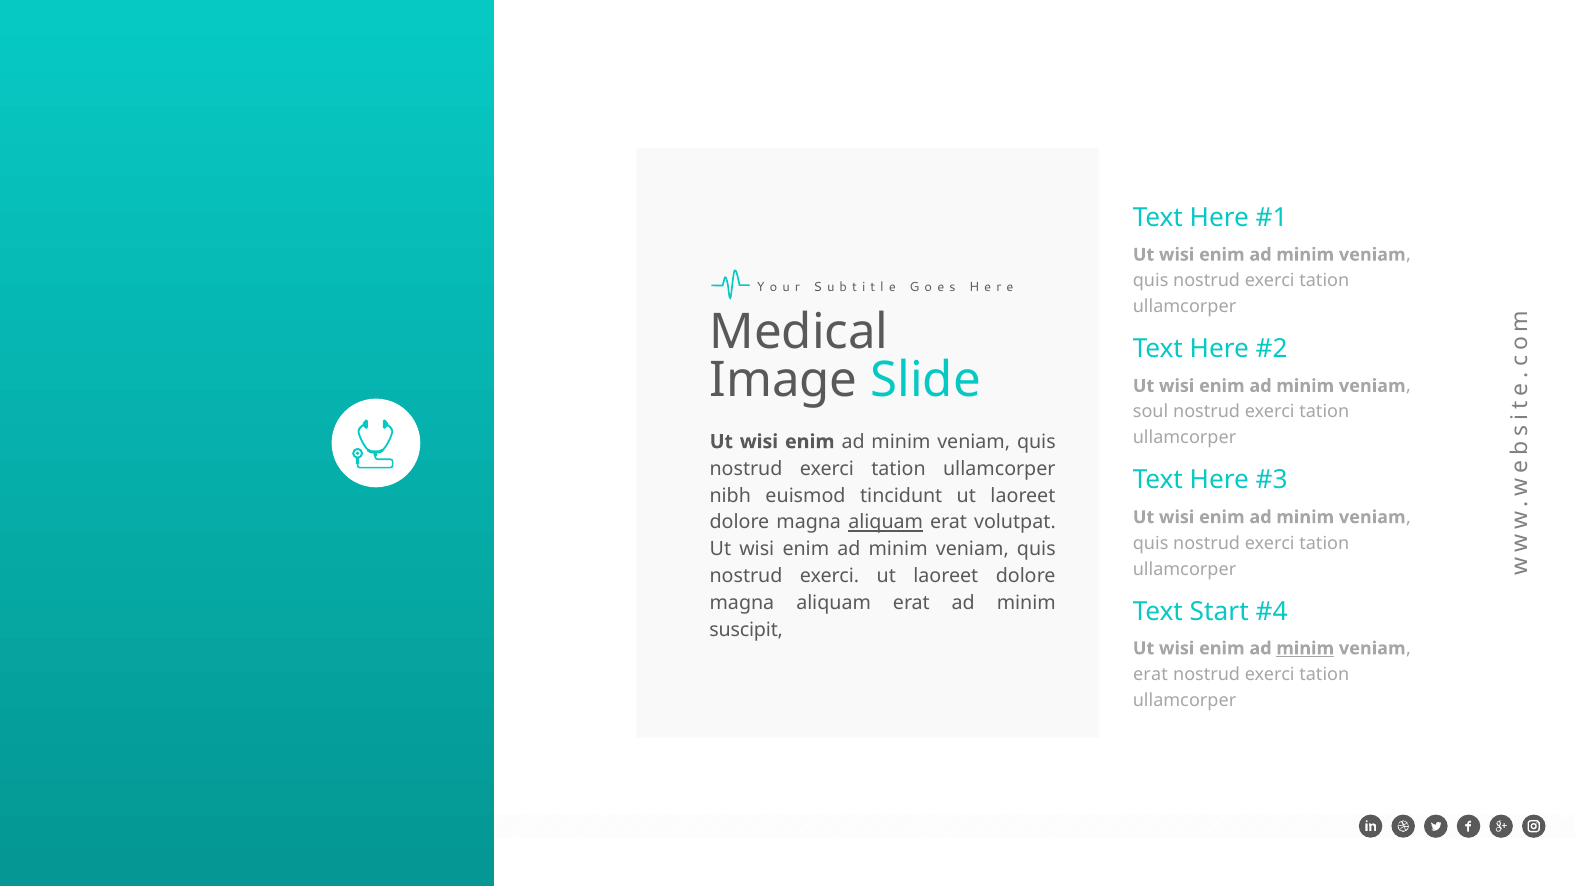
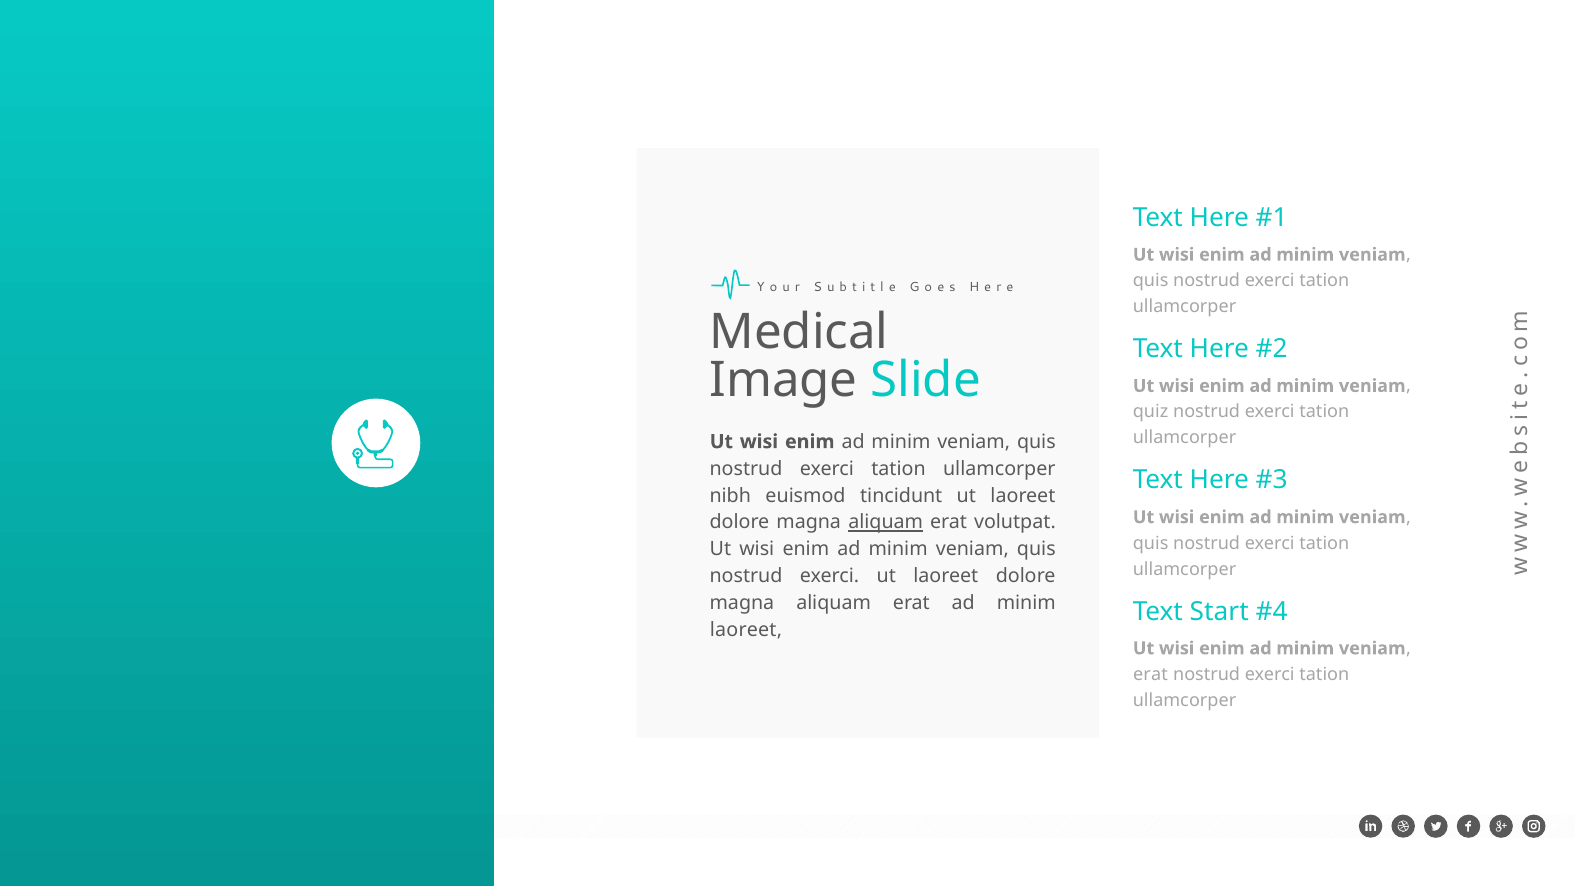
soul: soul -> quiz (1151, 412)
suscipit: suscipit -> laoreet (746, 630)
minim underline: present -> none (1305, 648)
